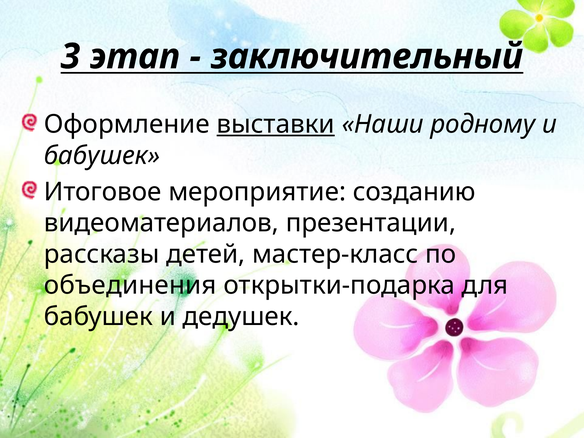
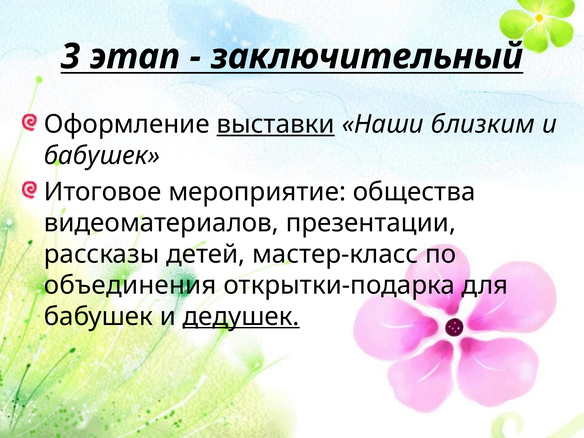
родному: родному -> близким (483, 124)
созданию: созданию -> общества (414, 192)
дедушек underline: none -> present (241, 316)
